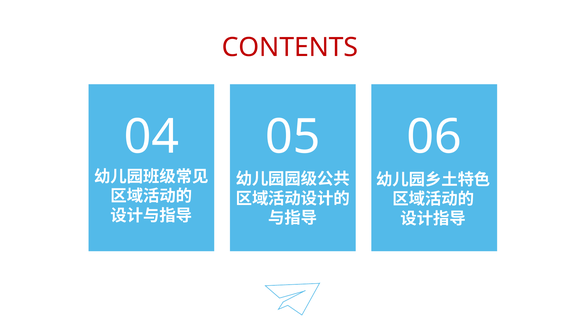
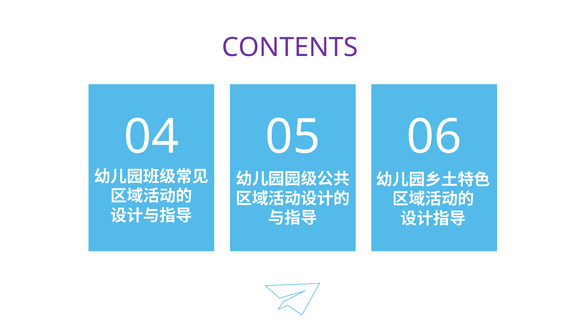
CONTENTS colour: red -> purple (290, 47)
